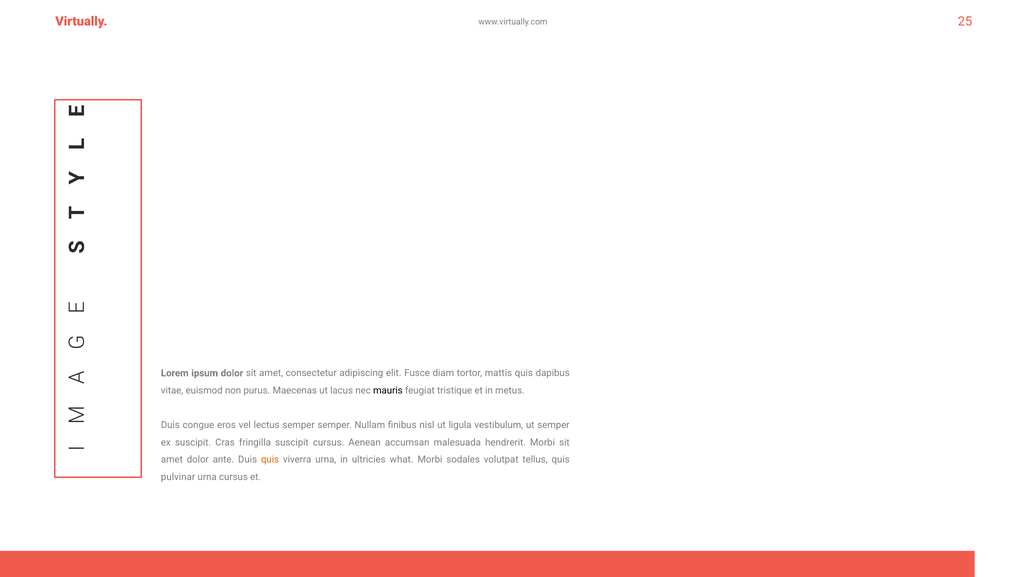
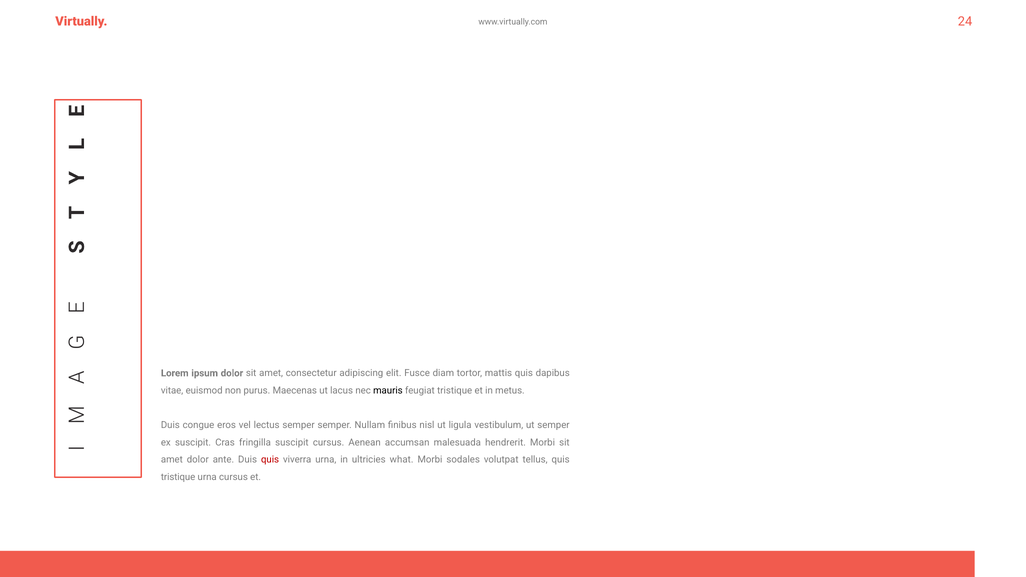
25: 25 -> 24 (965, 21)
quis colour: orange -> red (270, 460)
pulvinar: pulvinar -> tristique (178, 477)
